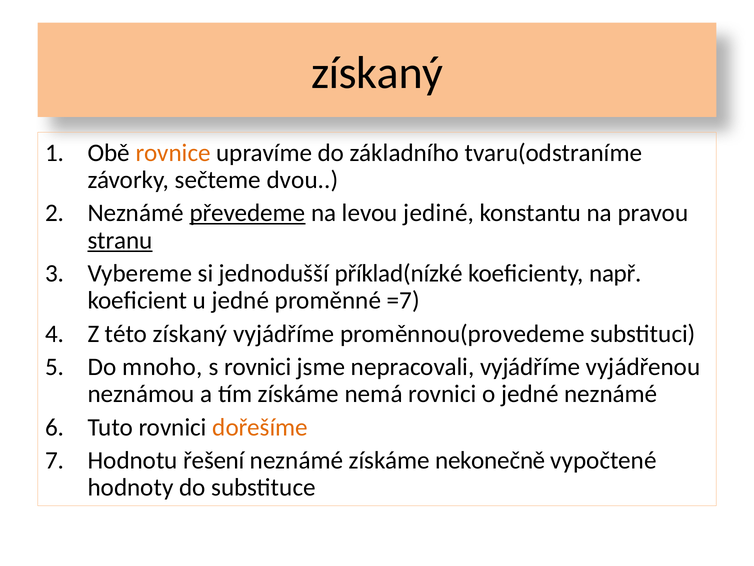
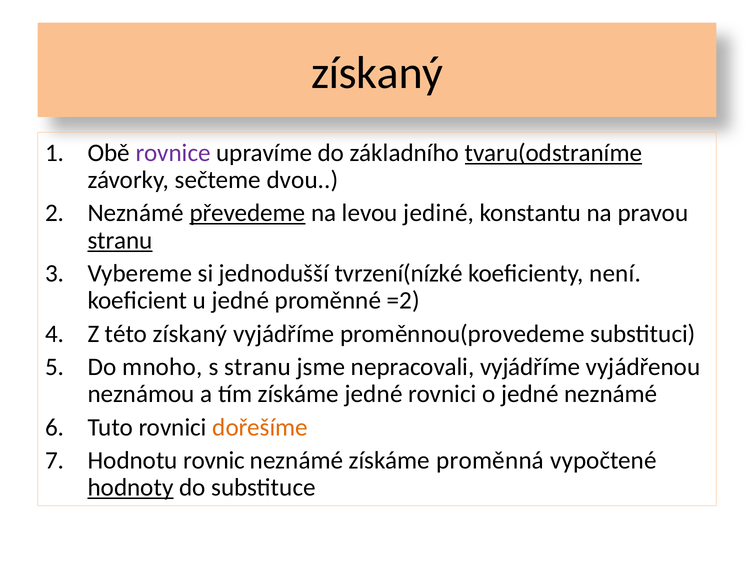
rovnice colour: orange -> purple (173, 153)
tvaru(odstraníme underline: none -> present (554, 153)
příklad(nízké: příklad(nízké -> tvrzení(nízké (399, 273)
např: např -> není (615, 273)
=7: =7 -> =2 (403, 300)
s rovnici: rovnici -> stranu (258, 367)
získáme nemá: nemá -> jedné (374, 394)
řešení: řešení -> rovnic (214, 460)
nekonečně: nekonečně -> proměnná (490, 460)
hodnoty underline: none -> present (131, 487)
